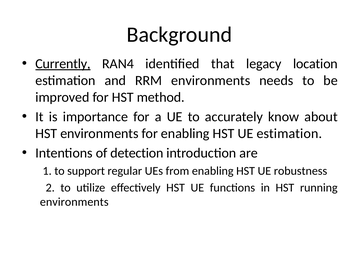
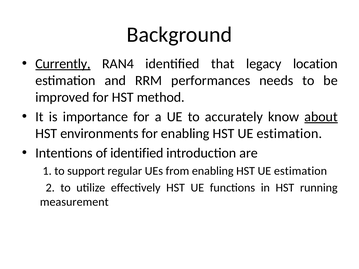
RRM environments: environments -> performances (211, 81)
about underline: none -> present (321, 117)
of detection: detection -> identified (137, 153)
robustness: robustness -> estimation (300, 171)
environments: environments -> measurement (74, 202)
